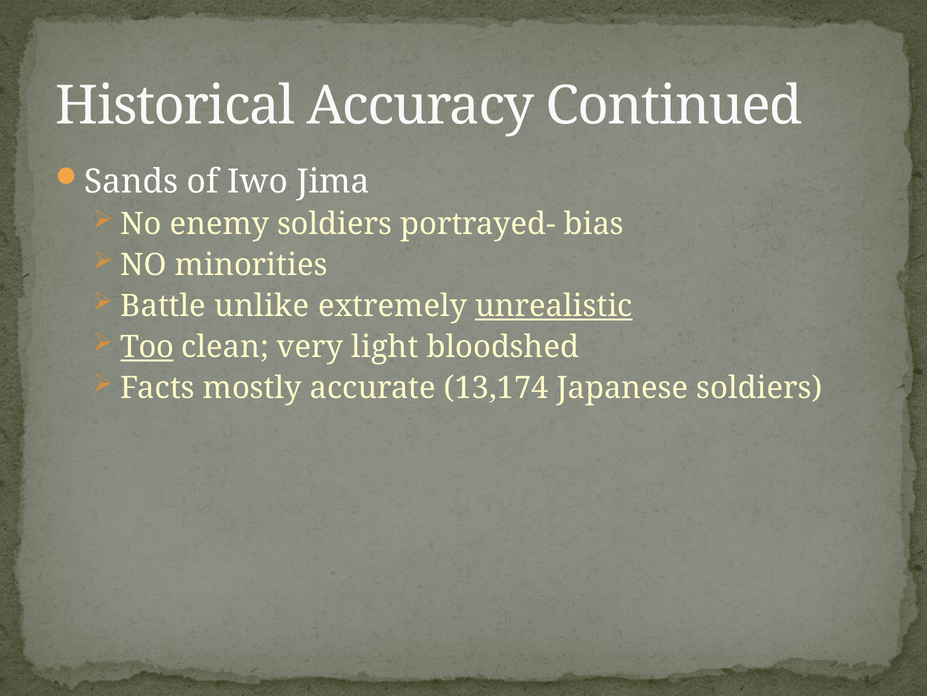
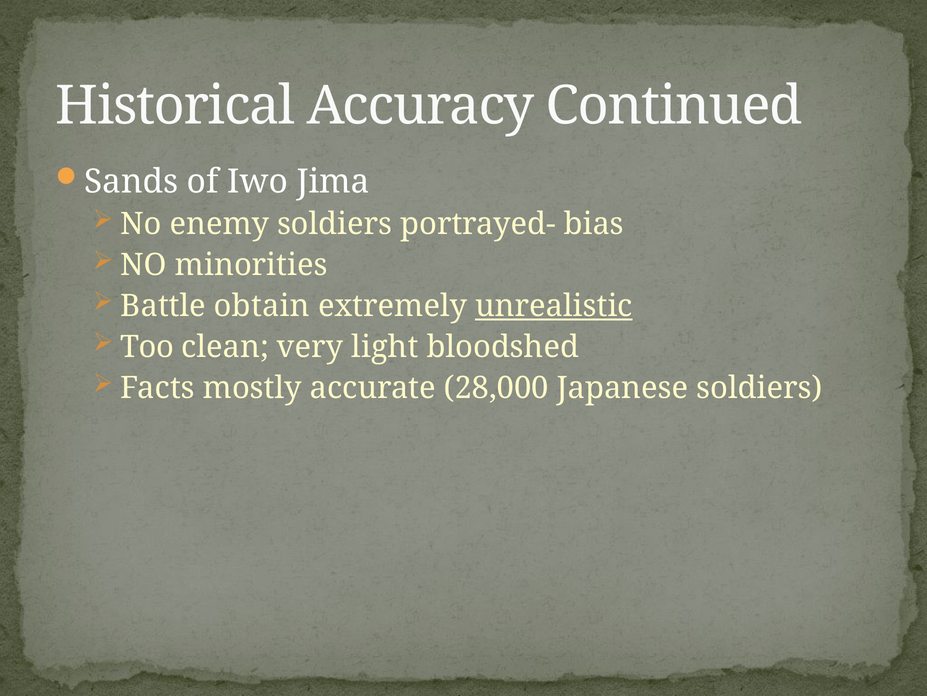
unlike: unlike -> obtain (262, 306)
Too underline: present -> none (147, 347)
13,174: 13,174 -> 28,000 (496, 388)
